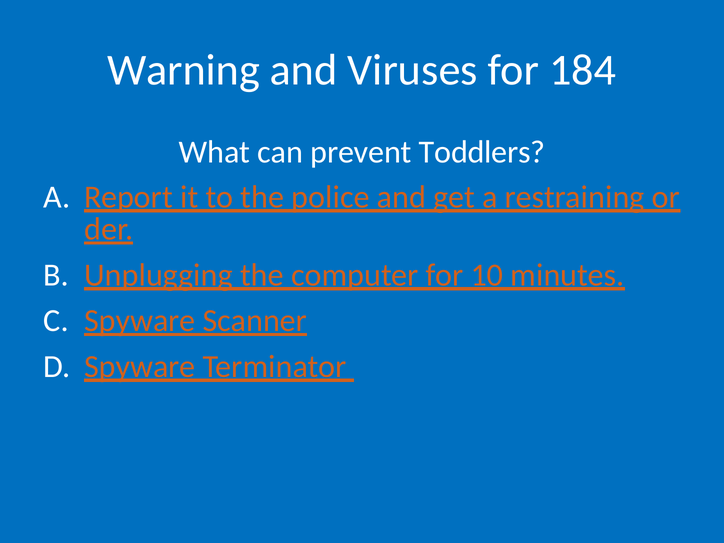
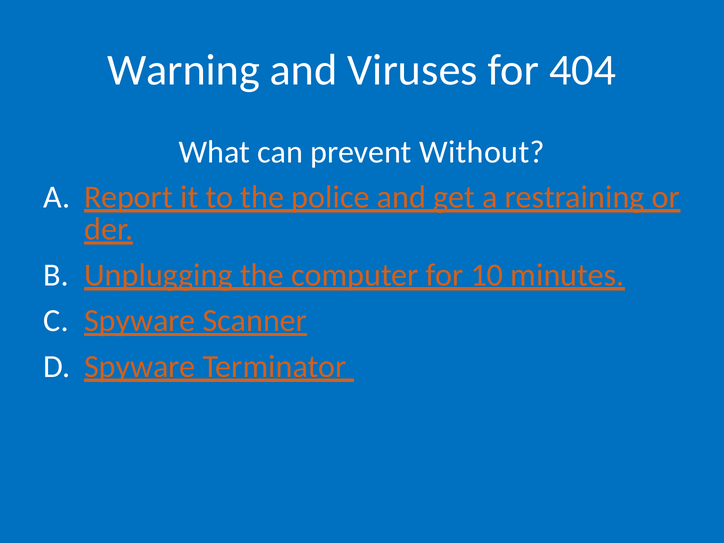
184: 184 -> 404 (583, 70)
Toddlers: Toddlers -> Without (482, 152)
